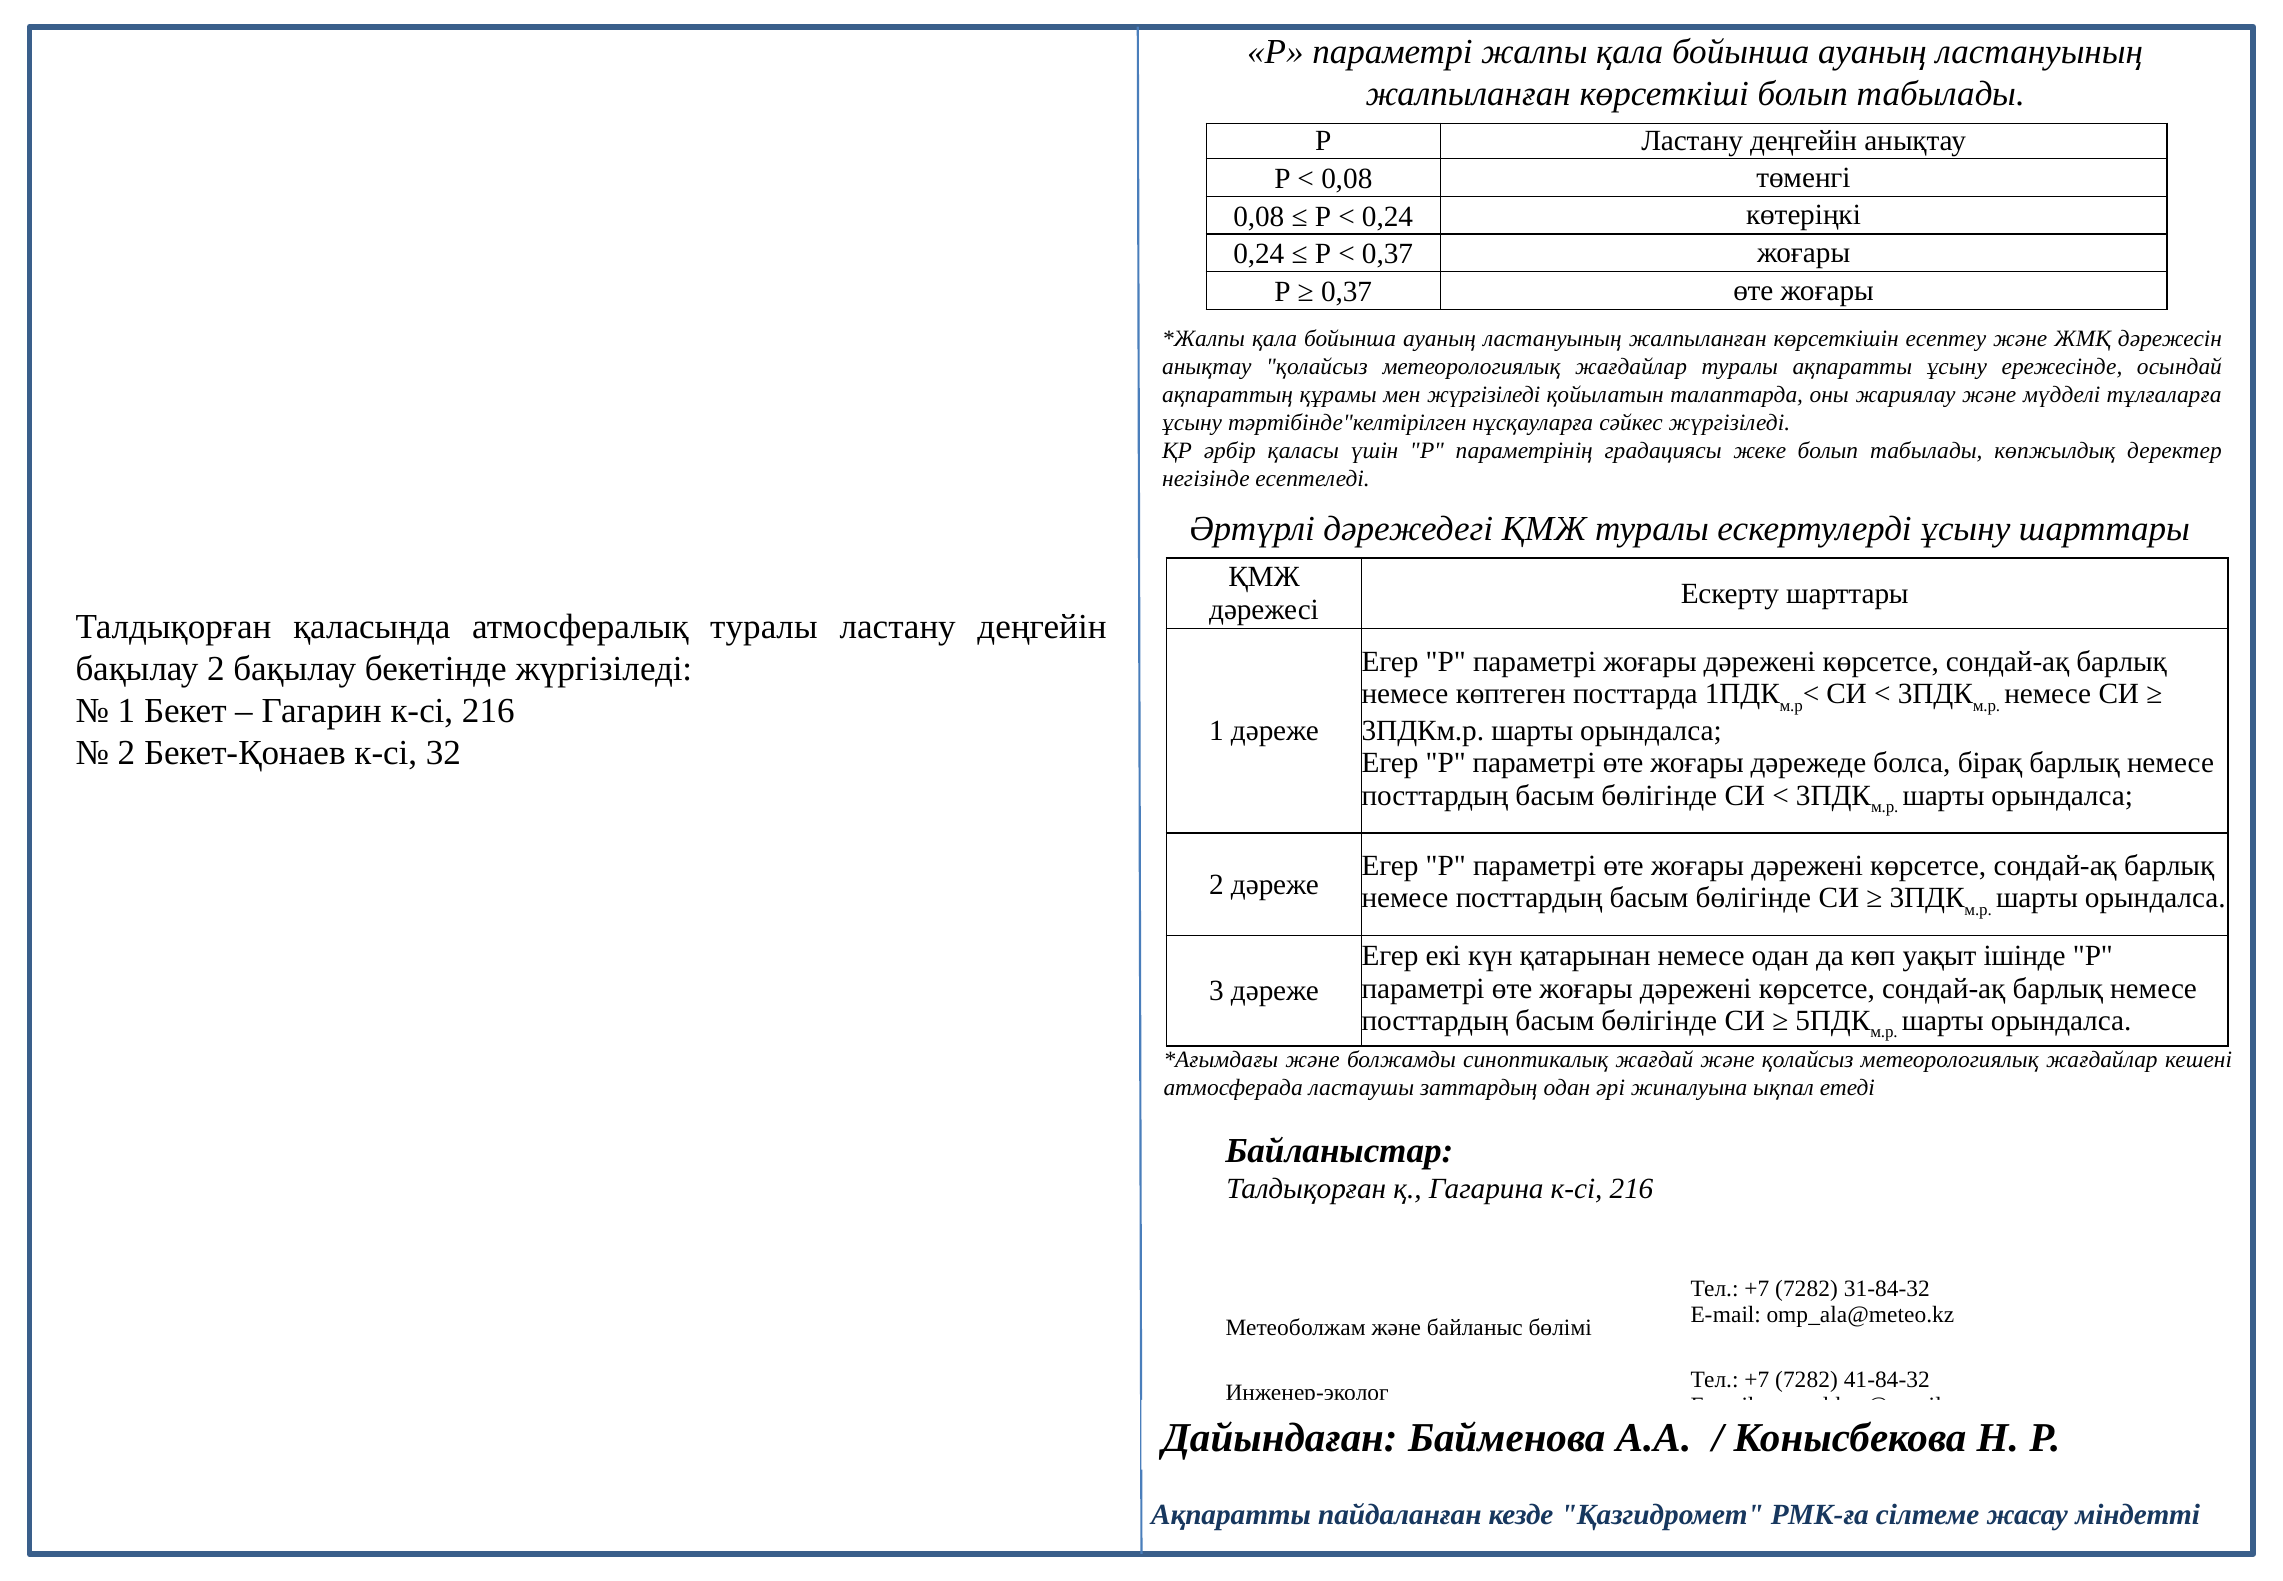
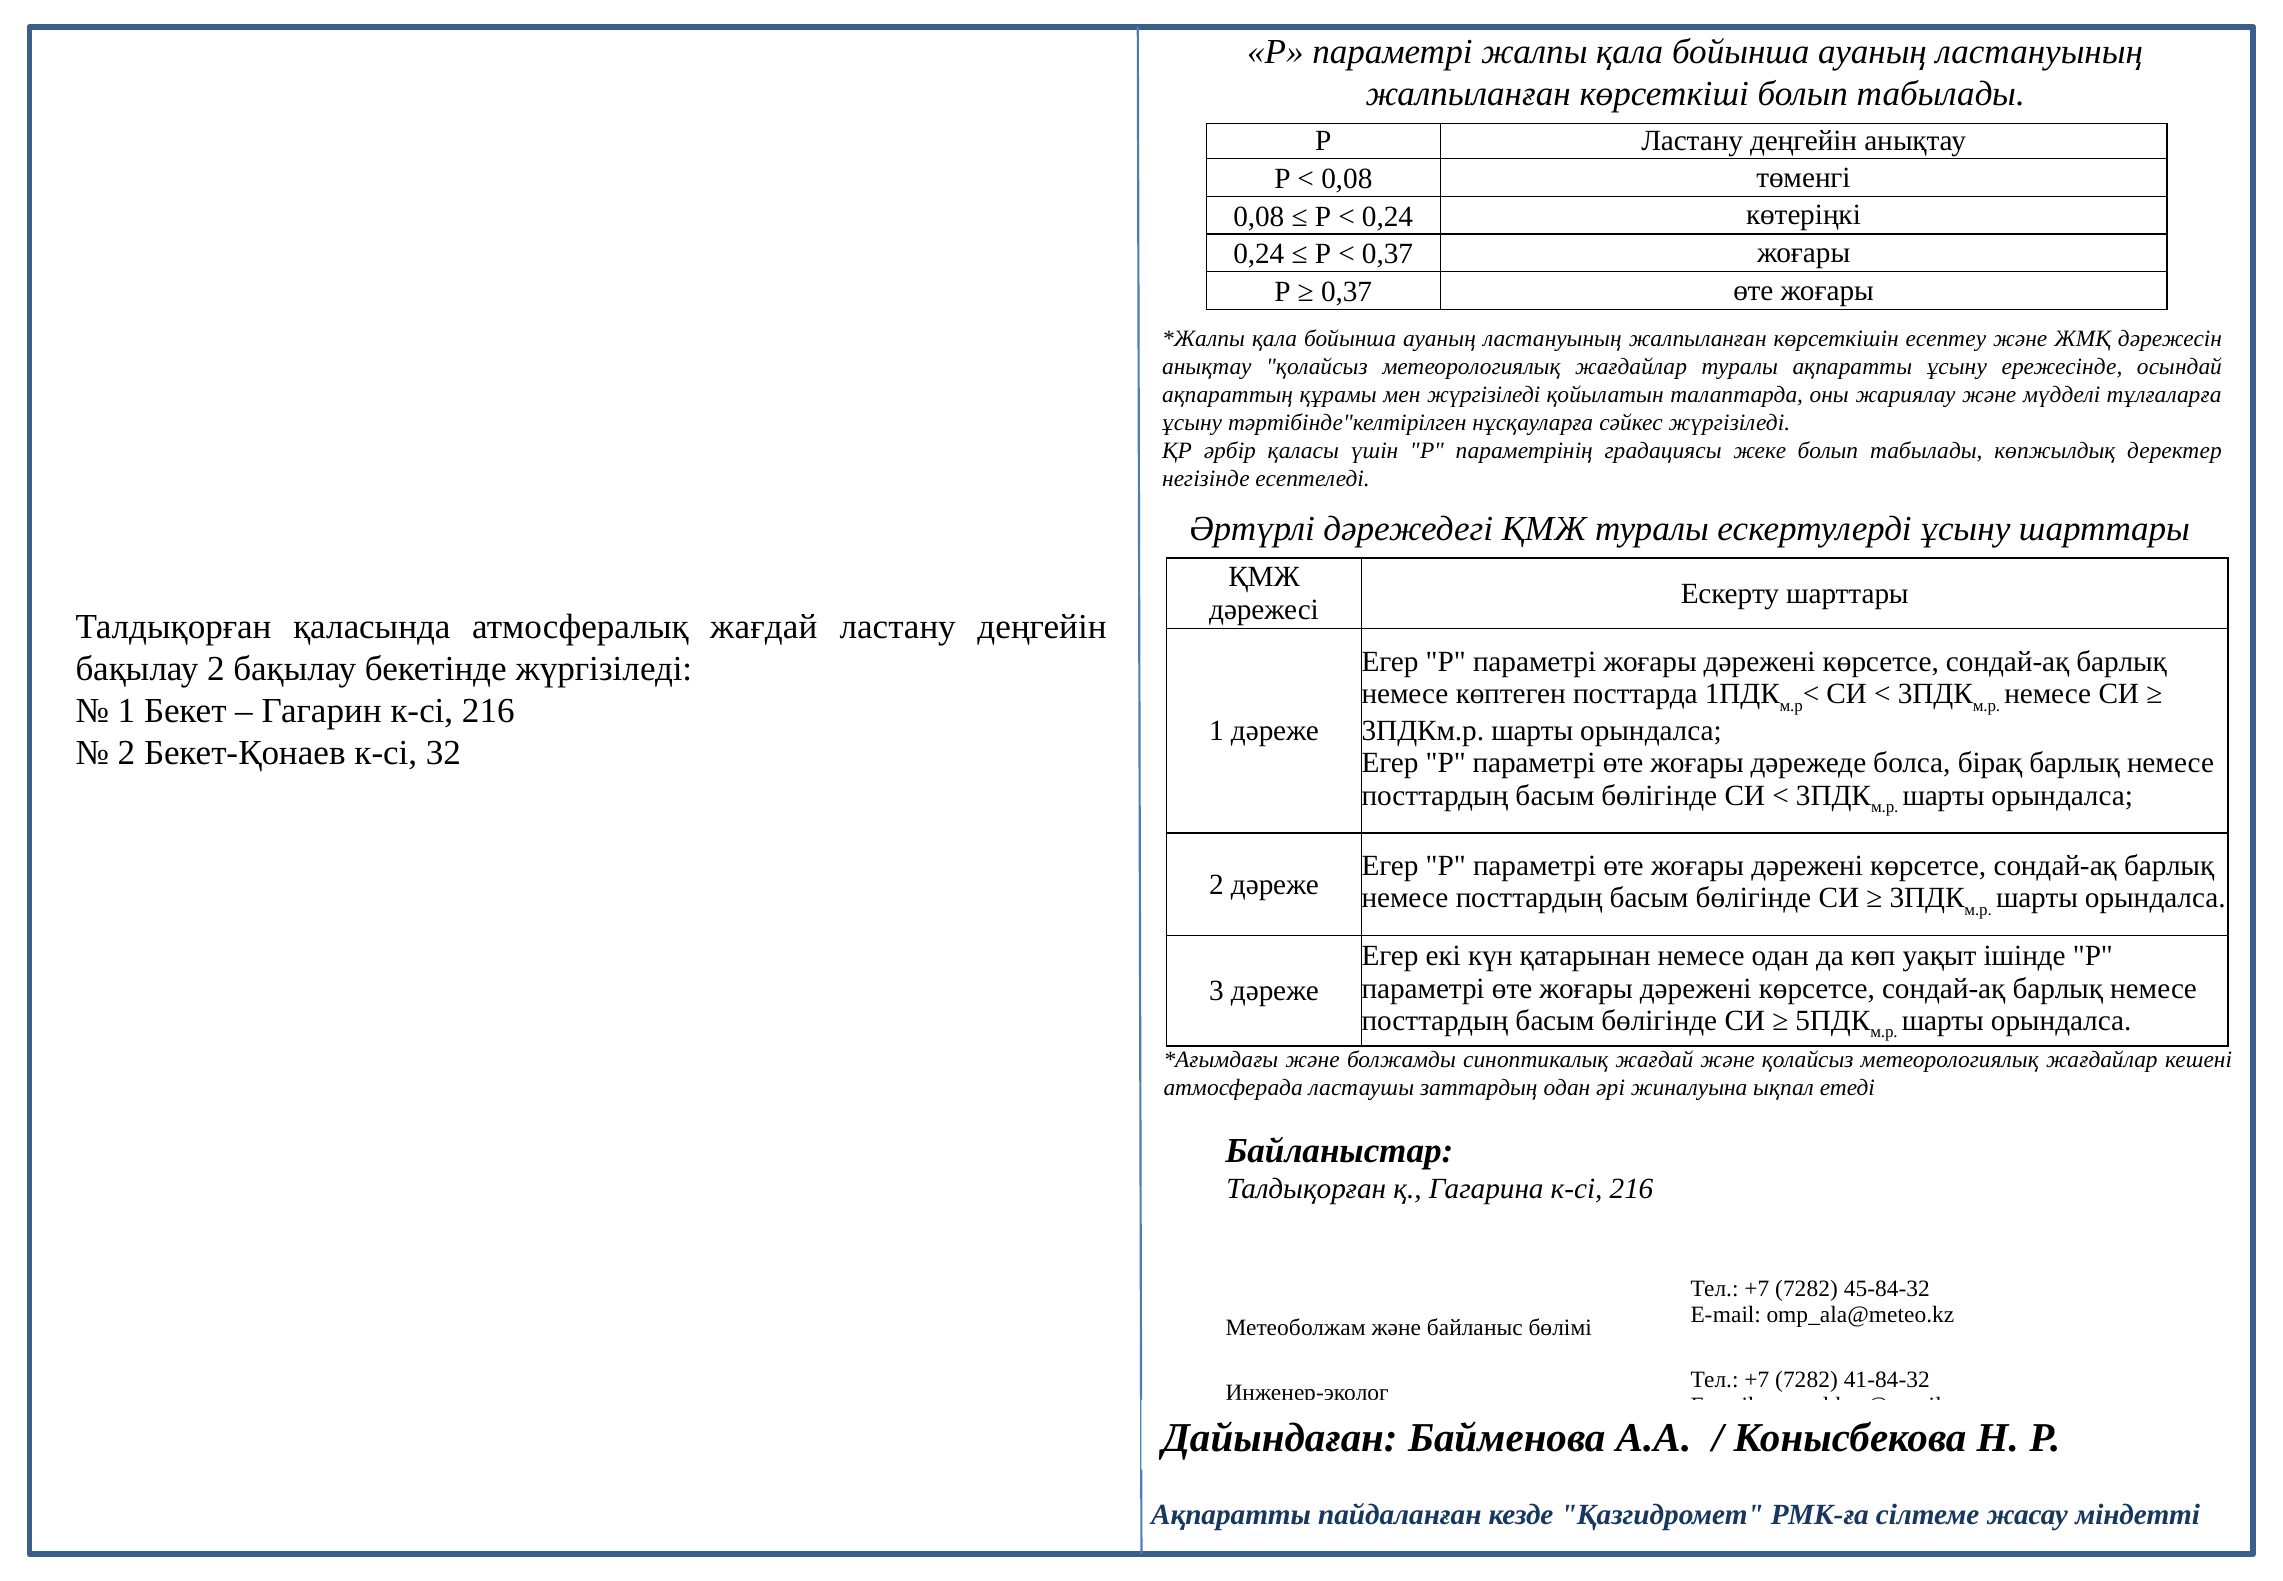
атмосфералық туралы: туралы -> жағдай (764, 627)
31-84-32: 31-84-32 -> 45-84-32 (1887, 1289)
